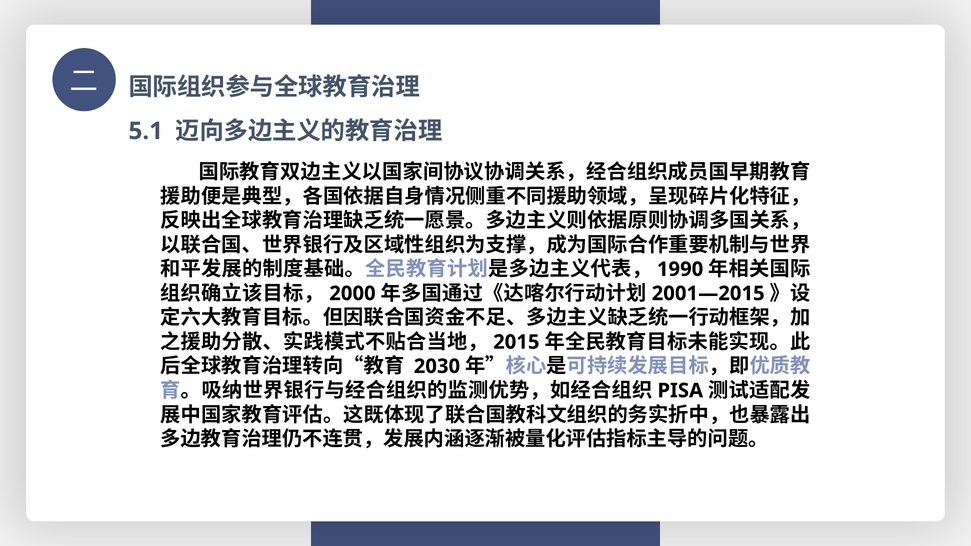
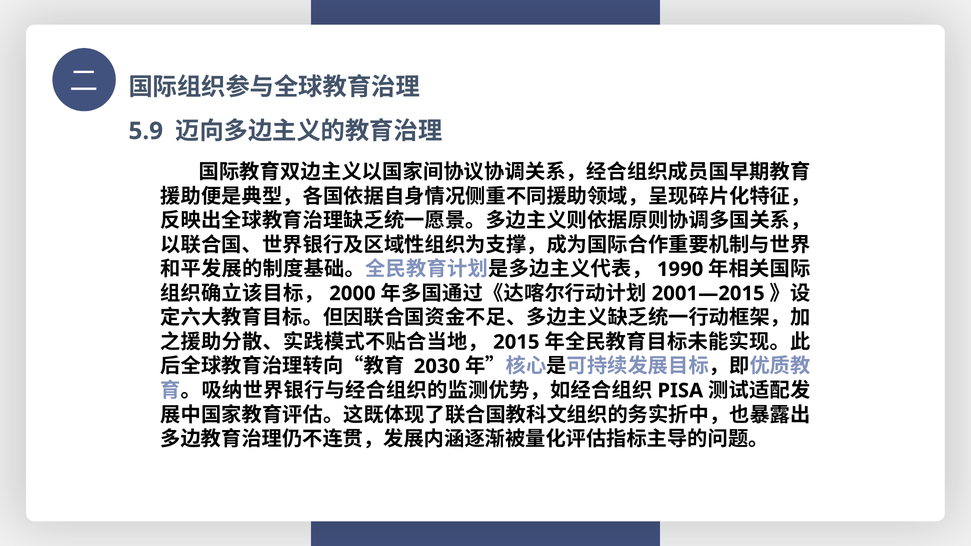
5.1: 5.1 -> 5.9 (146, 131)
